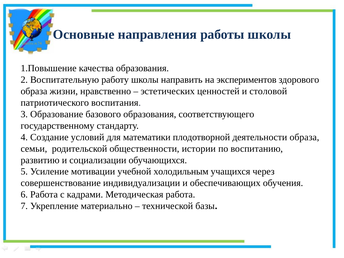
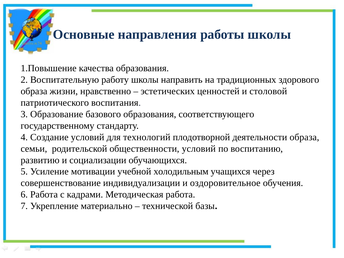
экспериментов: экспериментов -> традиционных (246, 80)
математики: математики -> технологий (147, 137)
общественности истории: истории -> условий (199, 149)
обеспечивающих: обеспечивающих -> оздоровительное (225, 183)
